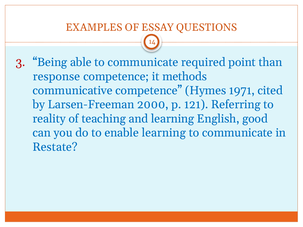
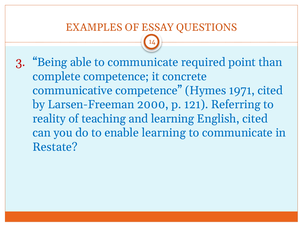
response: response -> complete (57, 77)
methods: methods -> concrete (185, 77)
English good: good -> cited (255, 119)
